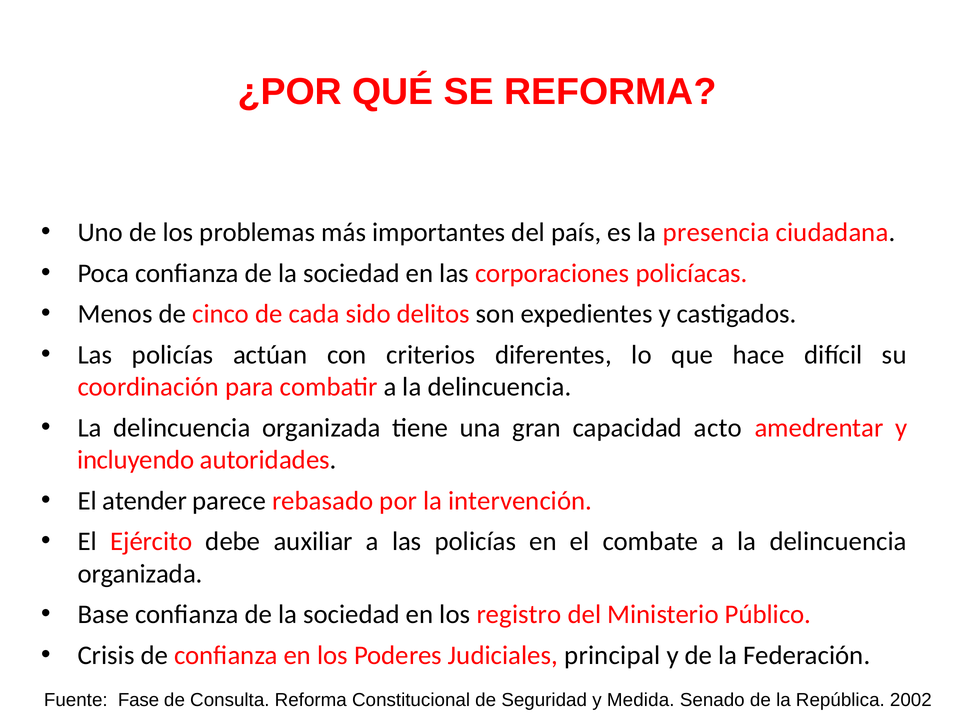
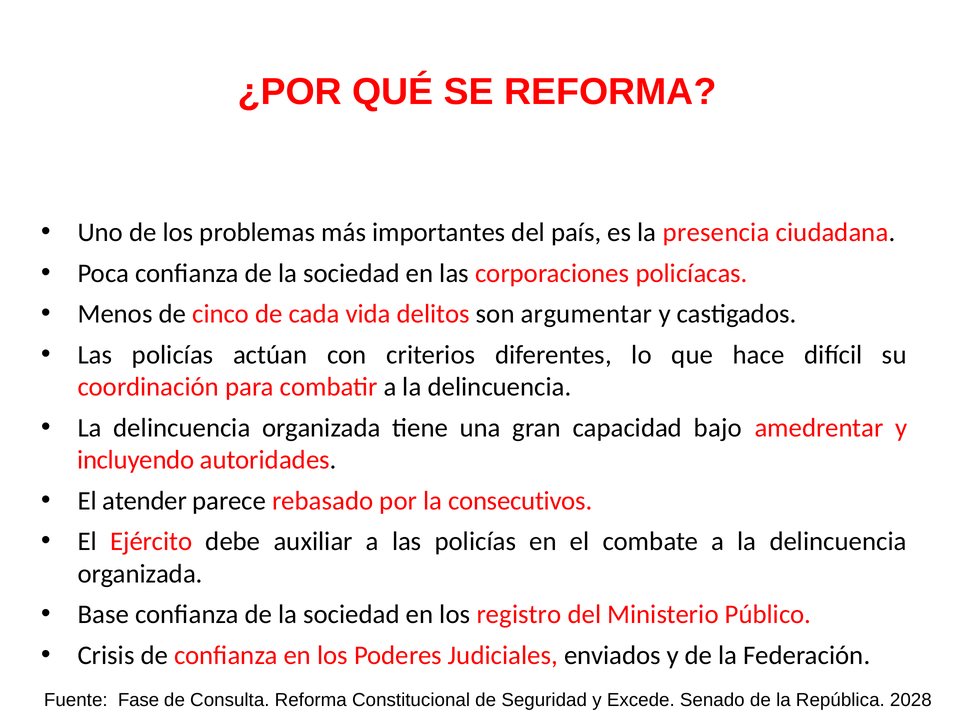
sido: sido -> vida (368, 314)
expedientes: expedientes -> argumentar (586, 314)
acto: acto -> bajo (718, 428)
intervención: intervención -> consecutivos (520, 501)
principal: principal -> enviados (612, 655)
Medida: Medida -> Excede (641, 700)
2002: 2002 -> 2028 (911, 700)
